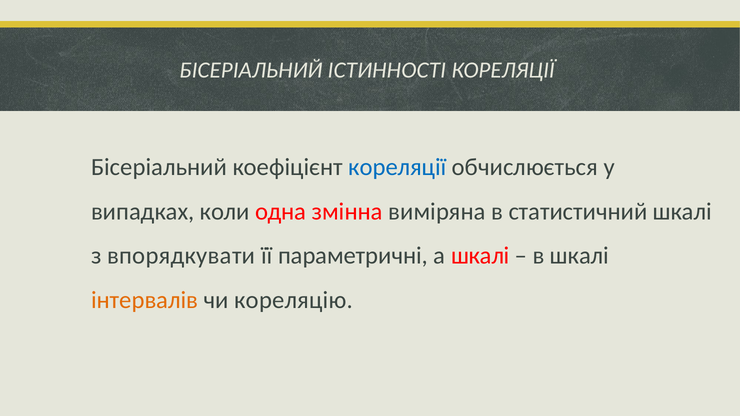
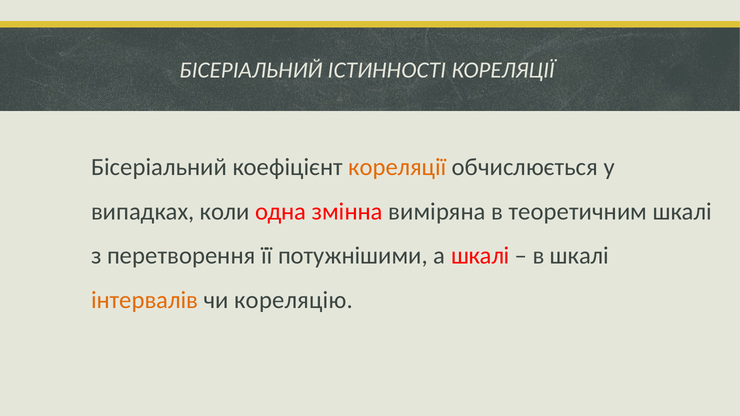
кореляції colour: blue -> orange (397, 167)
статистичний: статистичний -> теоретичним (578, 212)
впорядкувати: впорядкувати -> перетворення (181, 256)
параметричні: параметричні -> потужнішими (353, 256)
